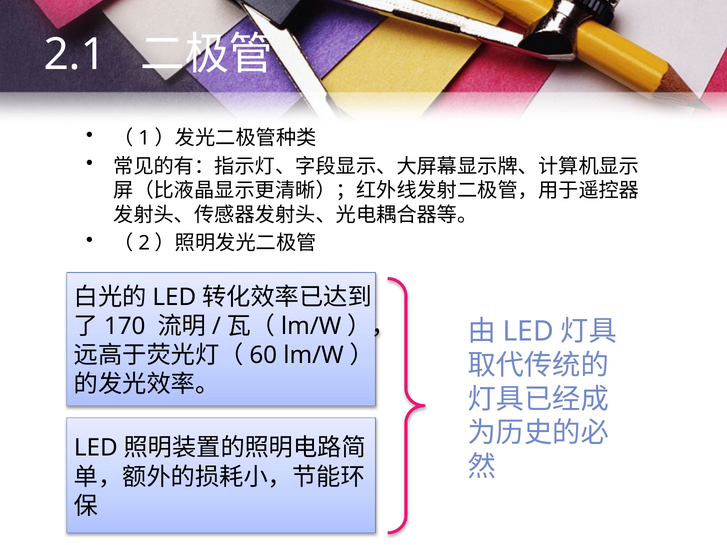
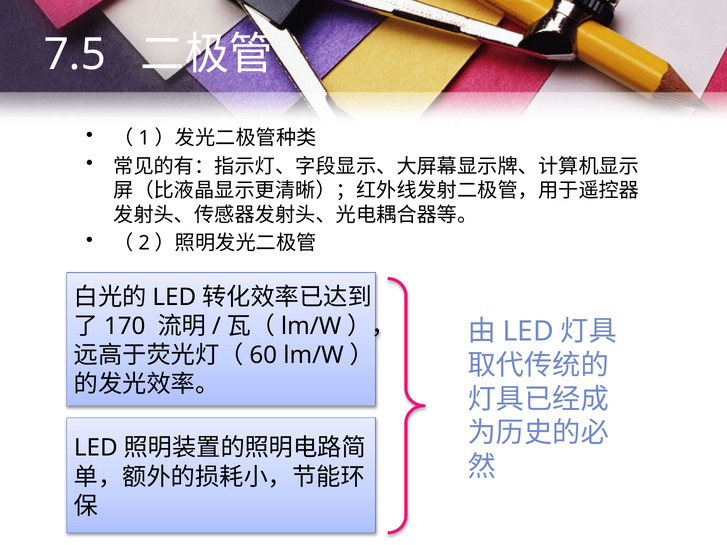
2.1: 2.1 -> 7.5 (75, 55)
